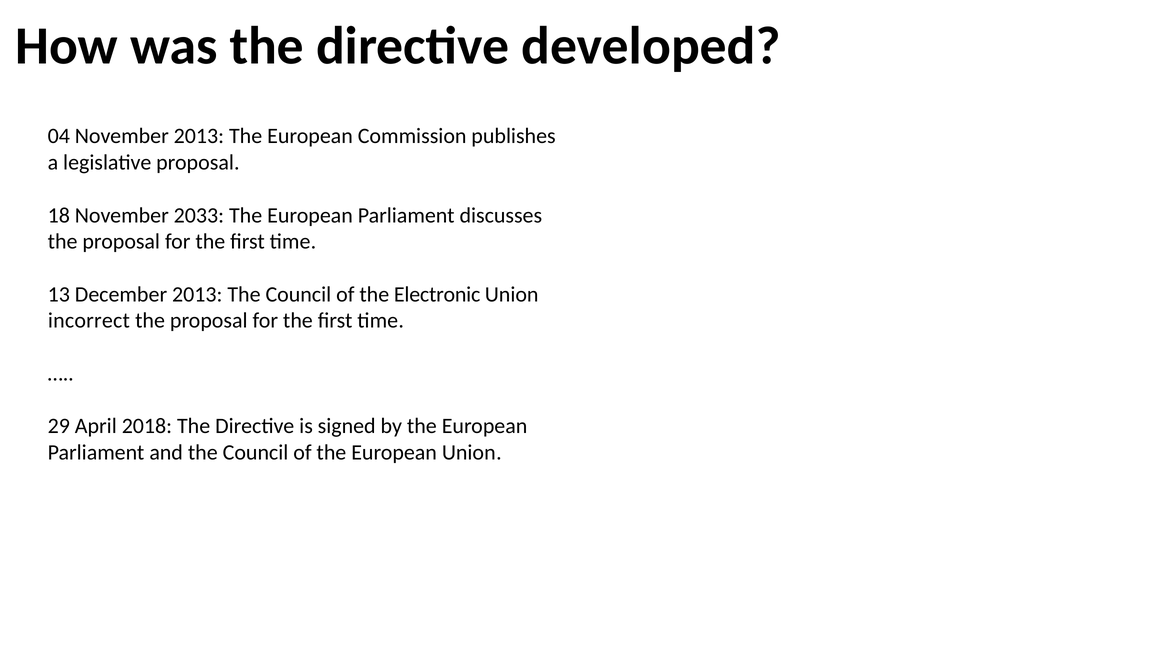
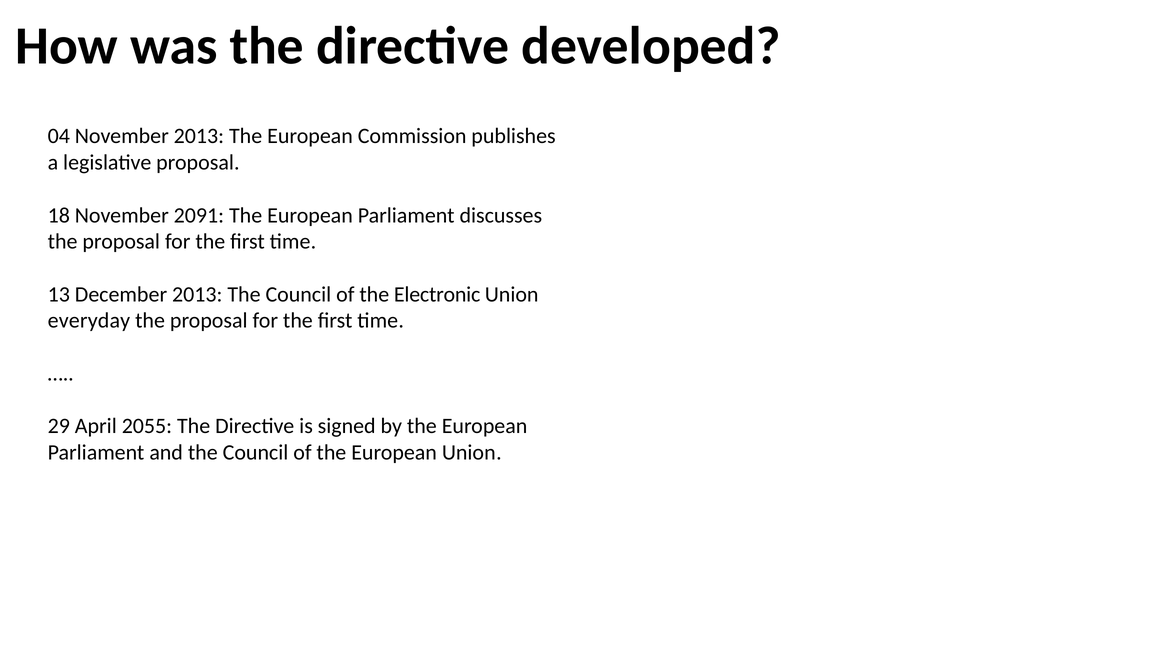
2033: 2033 -> 2091 (199, 215)
incorrect: incorrect -> everyday (89, 321)
2018: 2018 -> 2055 (147, 426)
